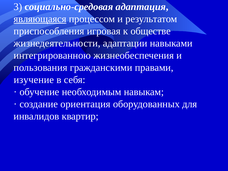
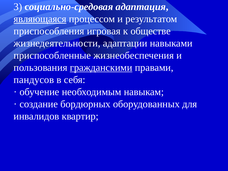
интегрированною: интегрированною -> приспособленные (52, 55)
гражданскими underline: none -> present (101, 68)
изучение: изучение -> пандусов (34, 80)
ориентация: ориентация -> бордюрных (85, 104)
